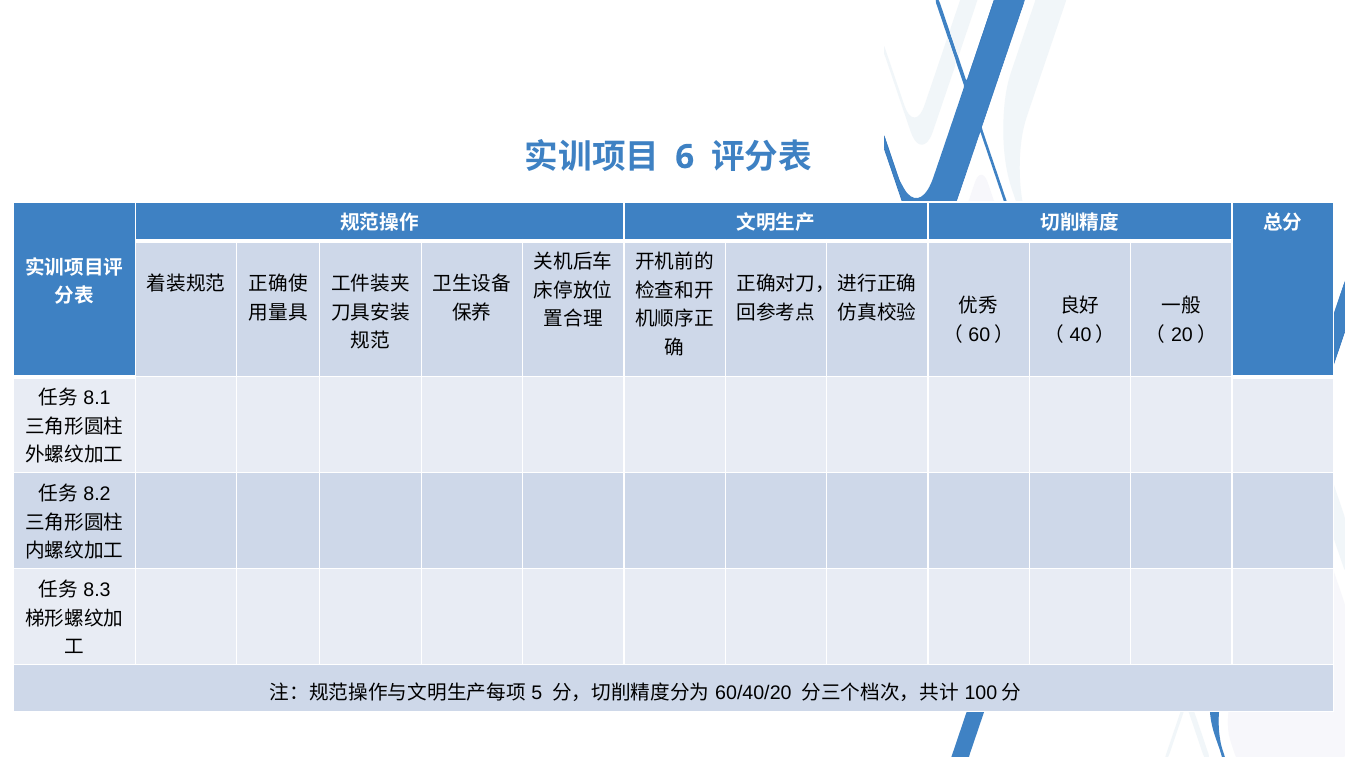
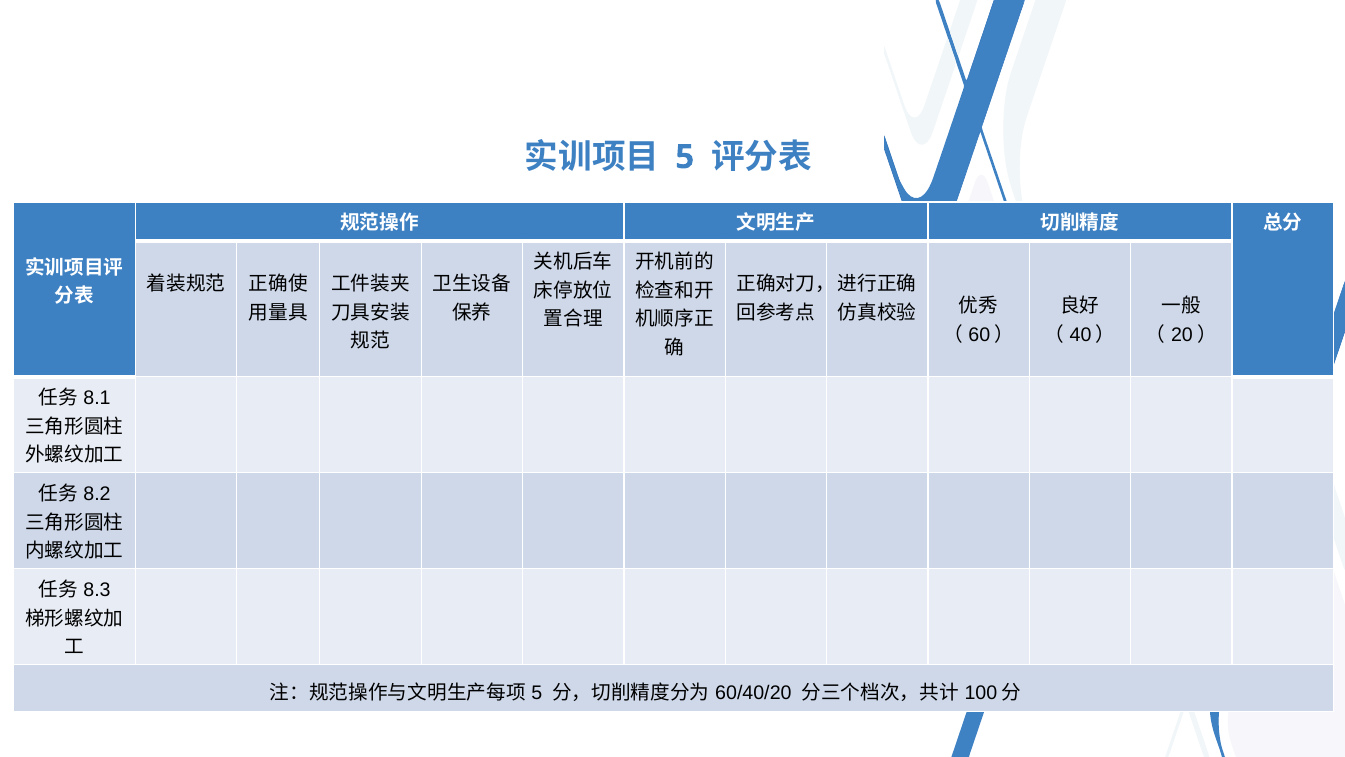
6: 6 -> 5 (685, 157)
